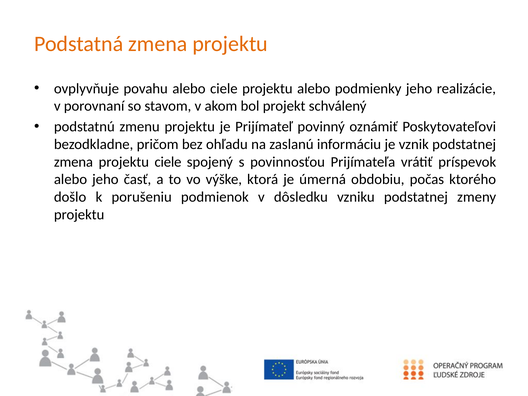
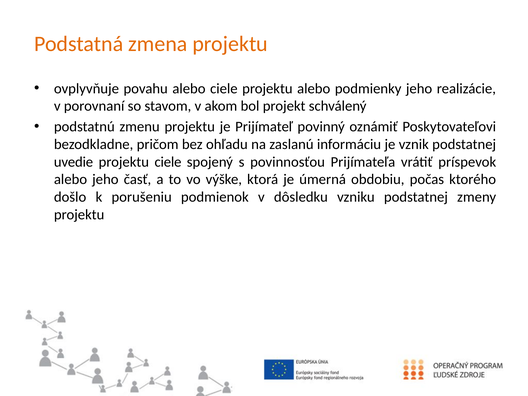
zmena: zmena -> uvedie (74, 162)
